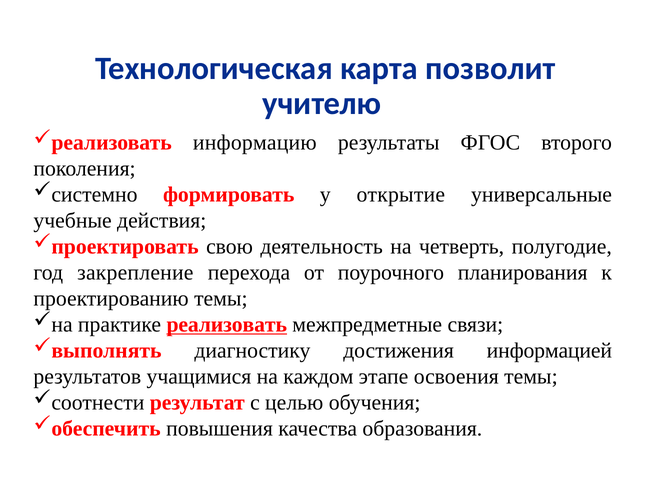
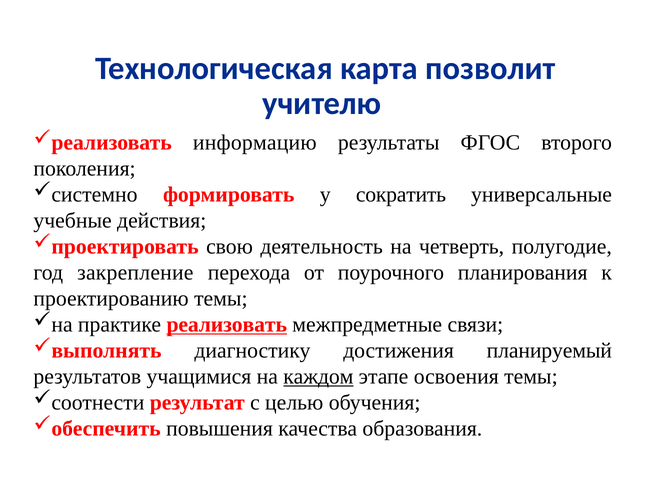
открытие: открытие -> сократить (401, 195)
информацией: информацией -> планируемый (549, 351)
каждом underline: none -> present (318, 377)
